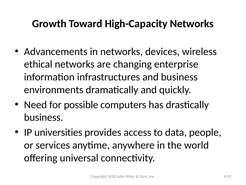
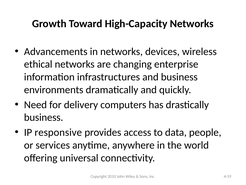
possible: possible -> delivery (81, 104)
universities: universities -> responsive (58, 132)
